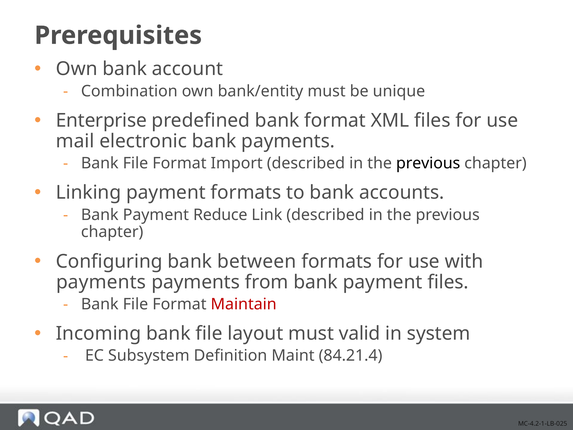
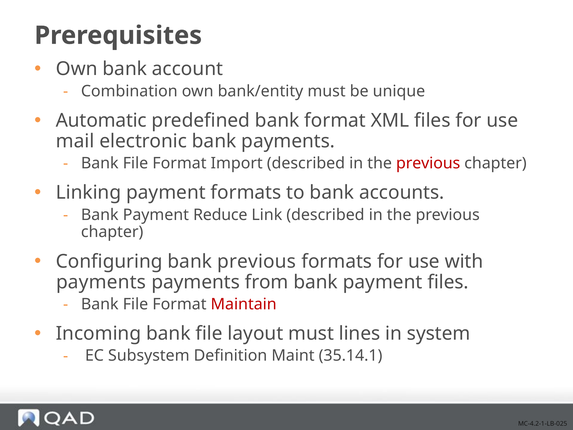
Enterprise: Enterprise -> Automatic (101, 120)
previous colour: black -> red (428, 163)
bank between: between -> previous (257, 261)
valid: valid -> lines (360, 333)
84.21.4: 84.21.4 -> 35.14.1 (351, 355)
